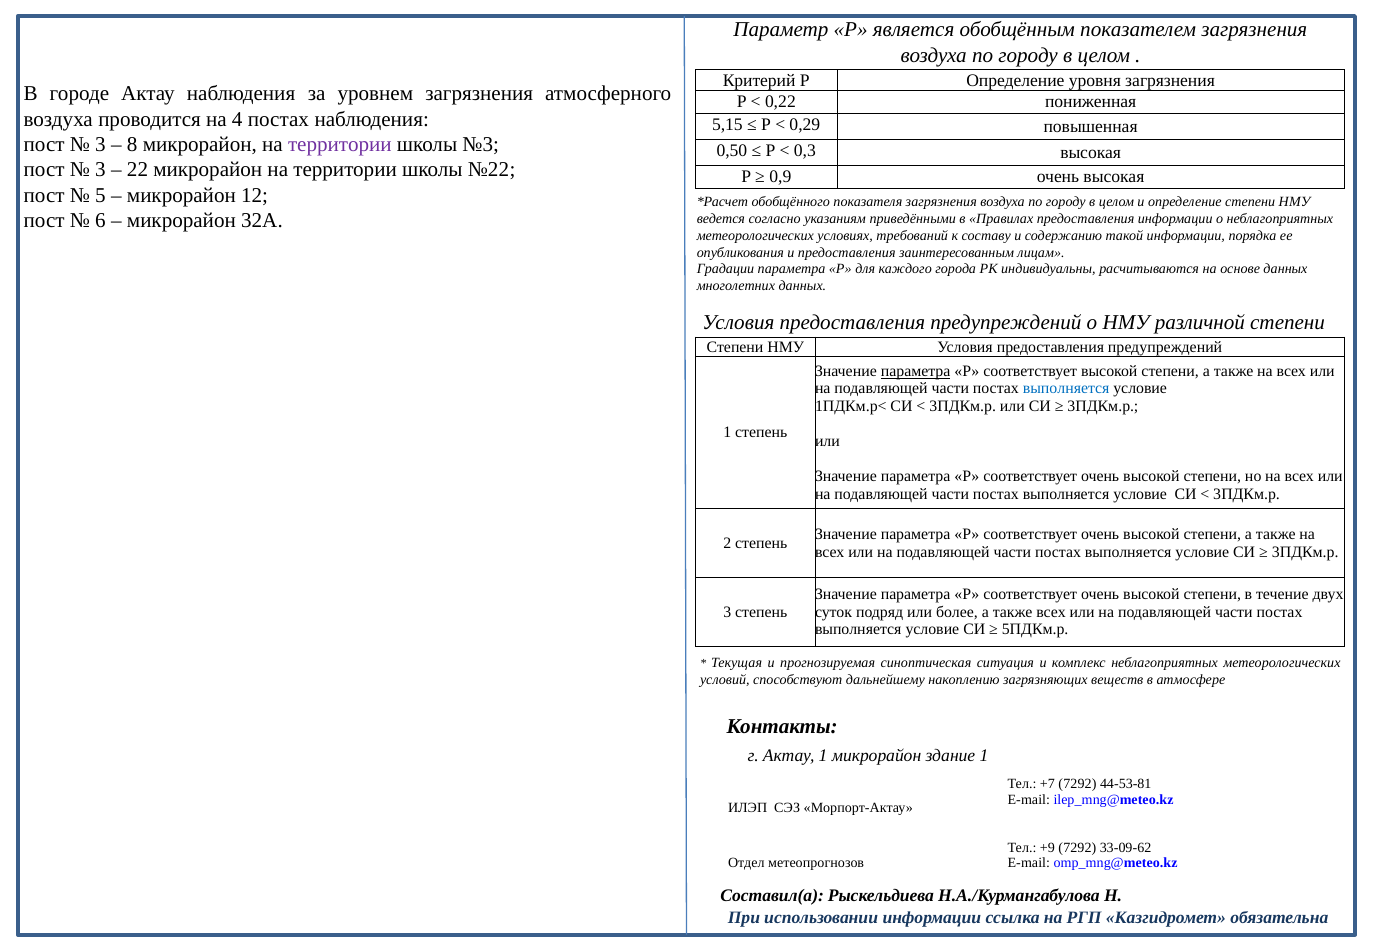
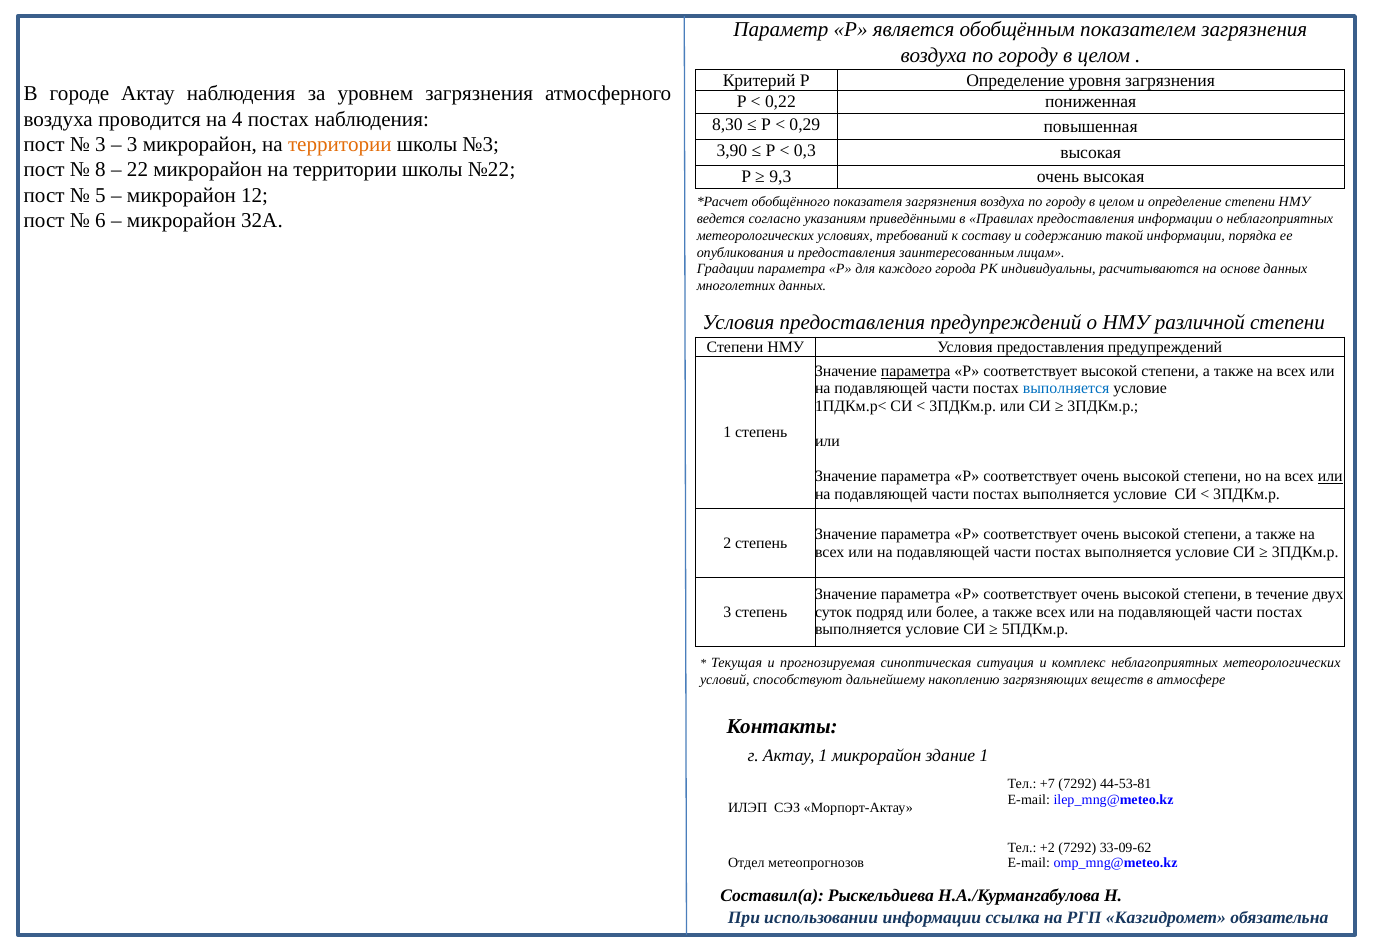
5,15: 5,15 -> 8,30 (727, 125)
8: 8 -> 3 (132, 144)
территории colour: purple -> orange (340, 144)
0,50: 0,50 -> 3,90 (732, 151)
3: 3 -> 8 (100, 170)
0,9: 0,9 -> 9,3 (780, 177)
или underline: none -> present (1330, 476)
+9: +9 -> +2 (1047, 847)
